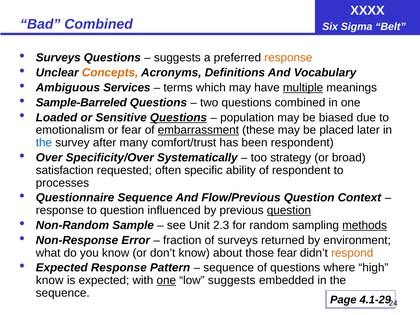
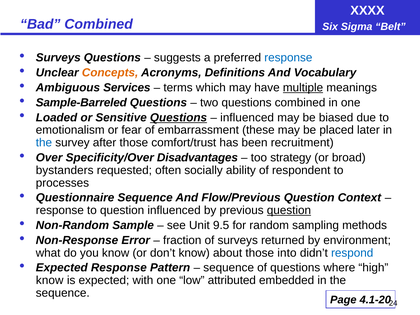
response colour: orange -> blue (288, 58)
population: population -> influenced (247, 118)
embarrassment underline: present -> none (198, 130)
after many: many -> those (134, 143)
been respondent: respondent -> recruitment (302, 143)
Systematically: Systematically -> Disadvantages (197, 158)
satisfaction: satisfaction -> bystanders (65, 170)
specific: specific -> socially (204, 170)
2.3: 2.3 -> 9.5 (221, 225)
methods underline: present -> none (365, 225)
those fear: fear -> into (287, 253)
respond colour: orange -> blue (352, 253)
one underline: present -> none (166, 280)
low suggests: suggests -> attributed (232, 280)
4.1-29: 4.1-29 -> 4.1-20 (375, 300)
